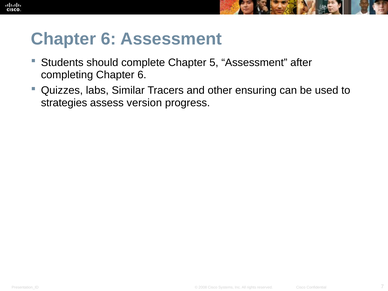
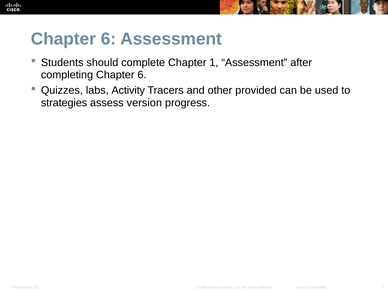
5: 5 -> 1 (214, 63)
Similar: Similar -> Activity (128, 90)
ensuring: ensuring -> provided (256, 90)
